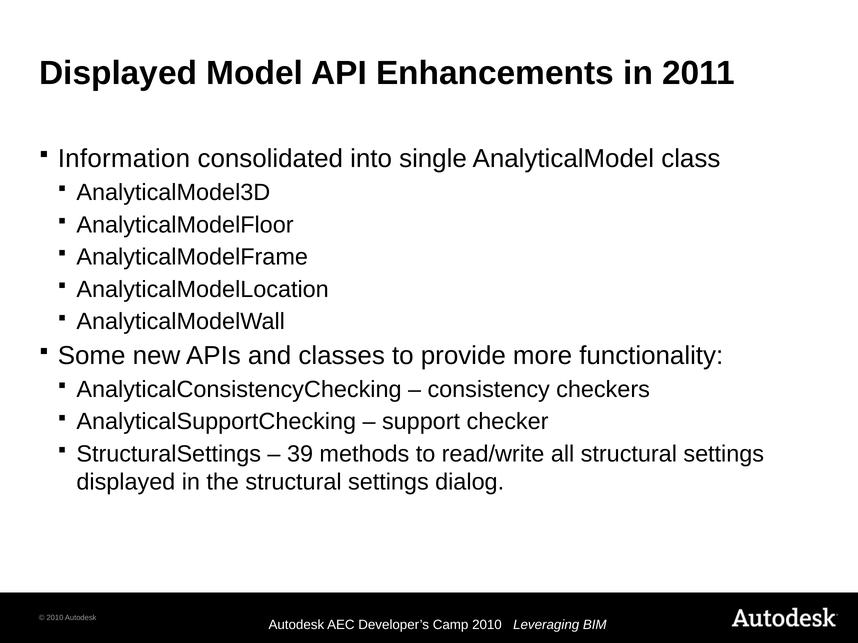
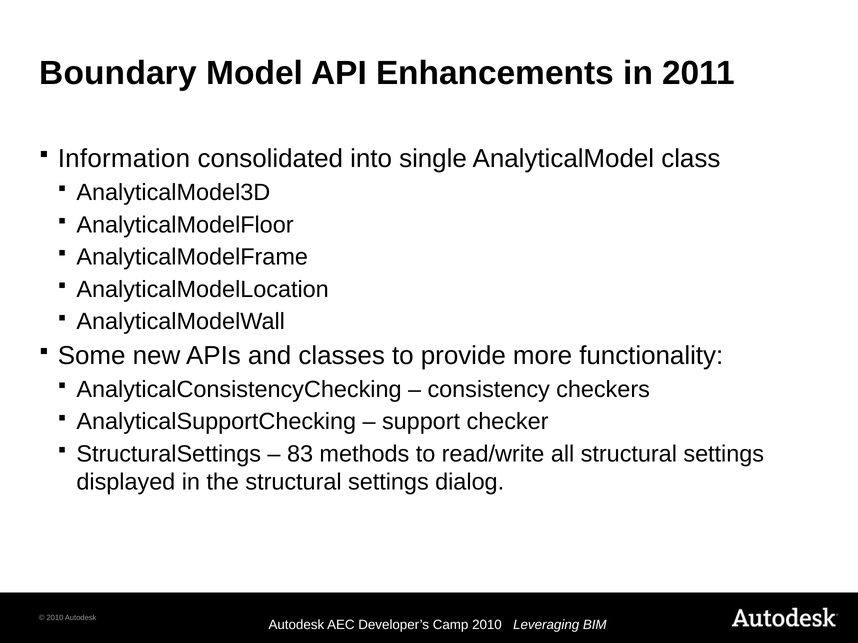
Displayed: Displayed -> Boundary (118, 73)
39: 39 -> 83 (300, 454)
